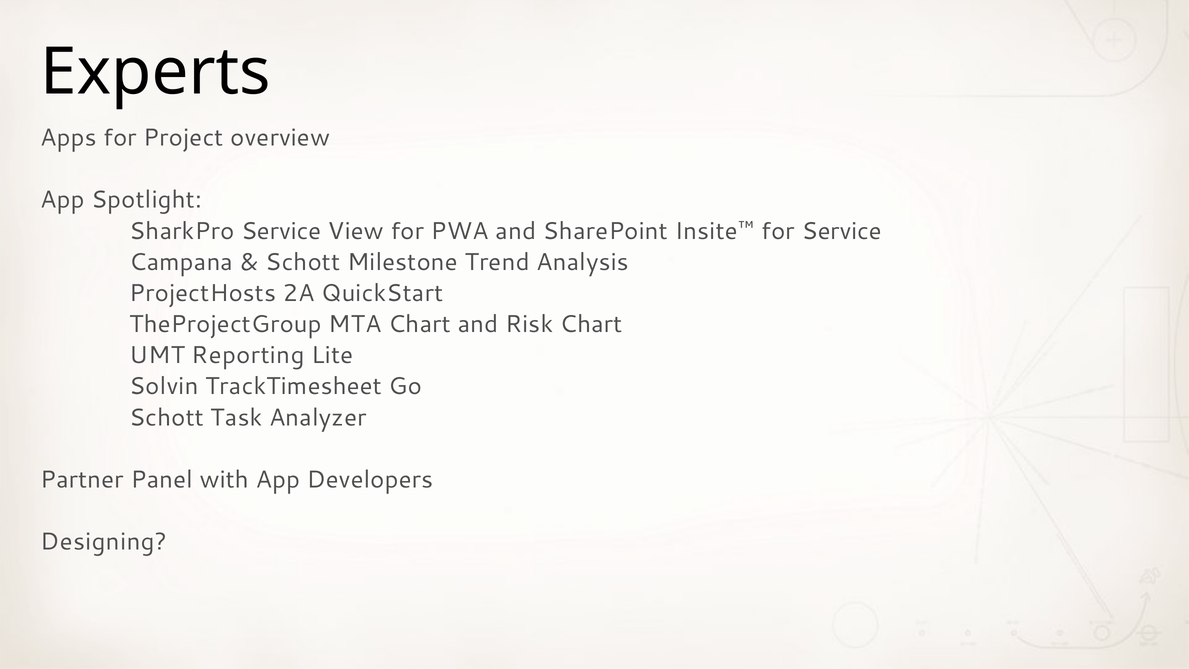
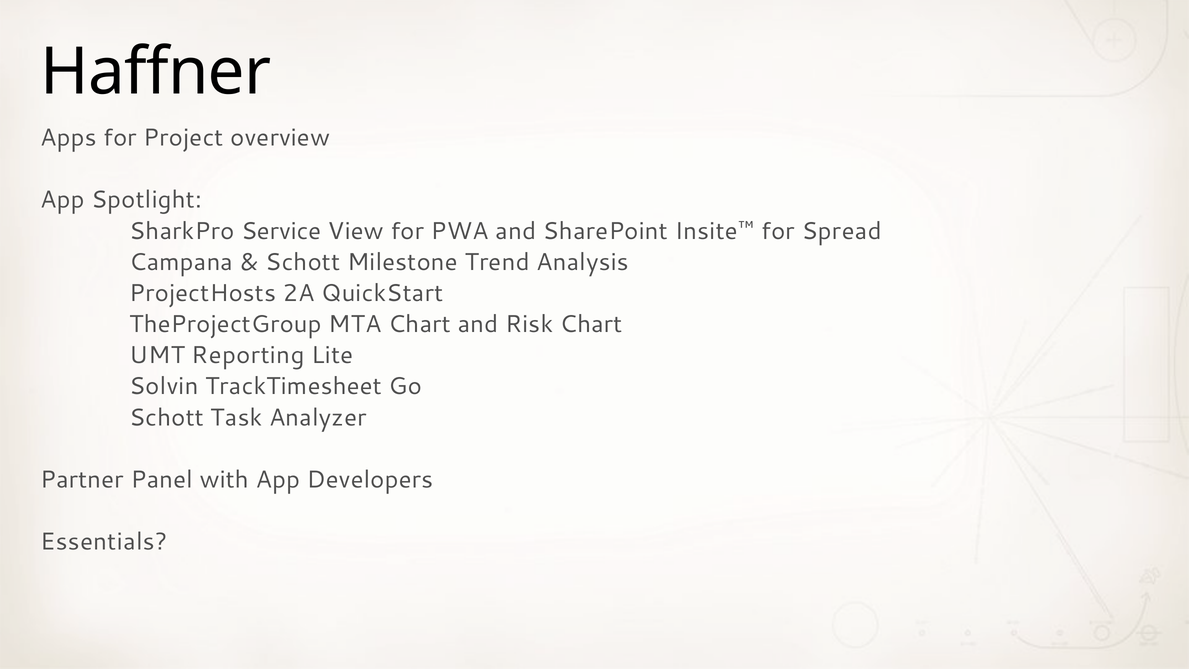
Experts: Experts -> Haffner (156, 72)
for Service: Service -> Spread (842, 231)
Designing: Designing -> Essentials (104, 542)
